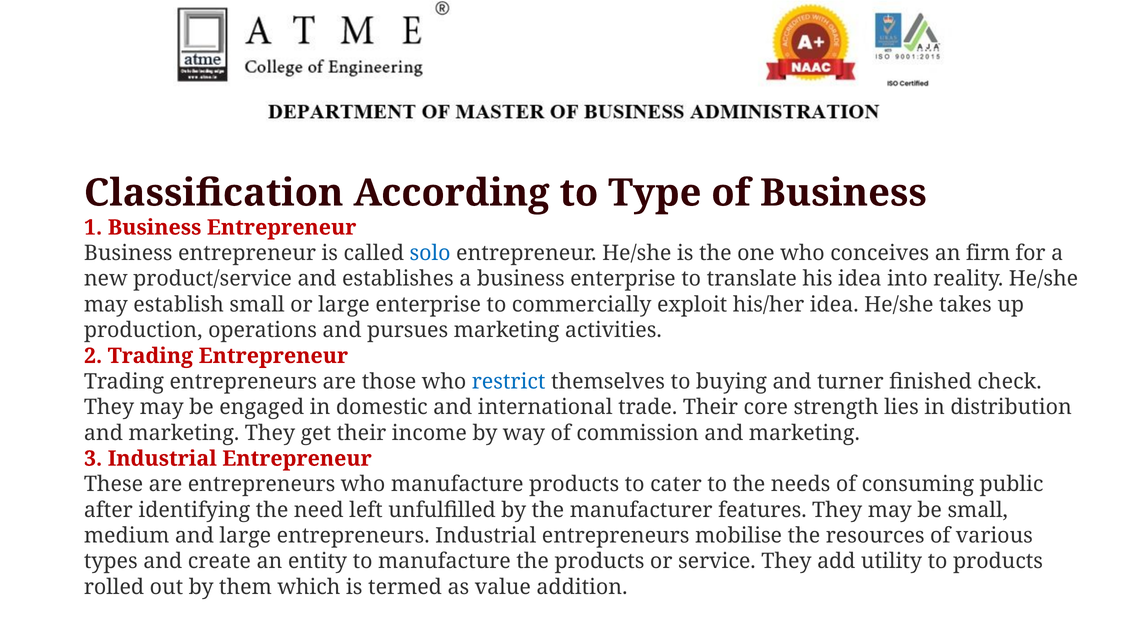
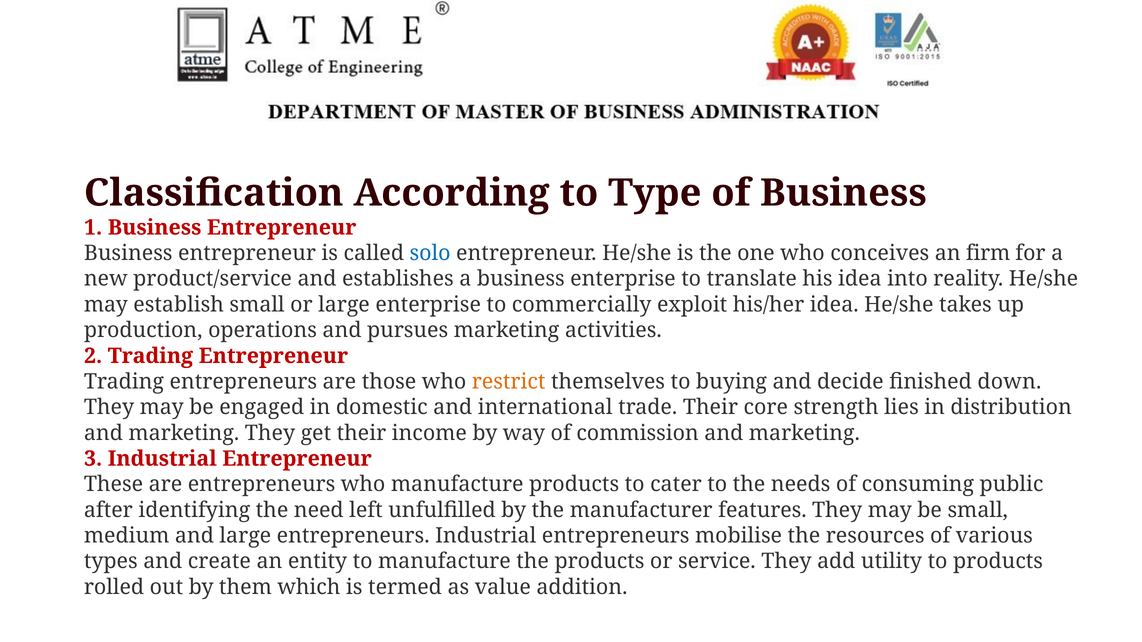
restrict colour: blue -> orange (509, 382)
turner: turner -> decide (850, 382)
check: check -> down (1009, 382)
